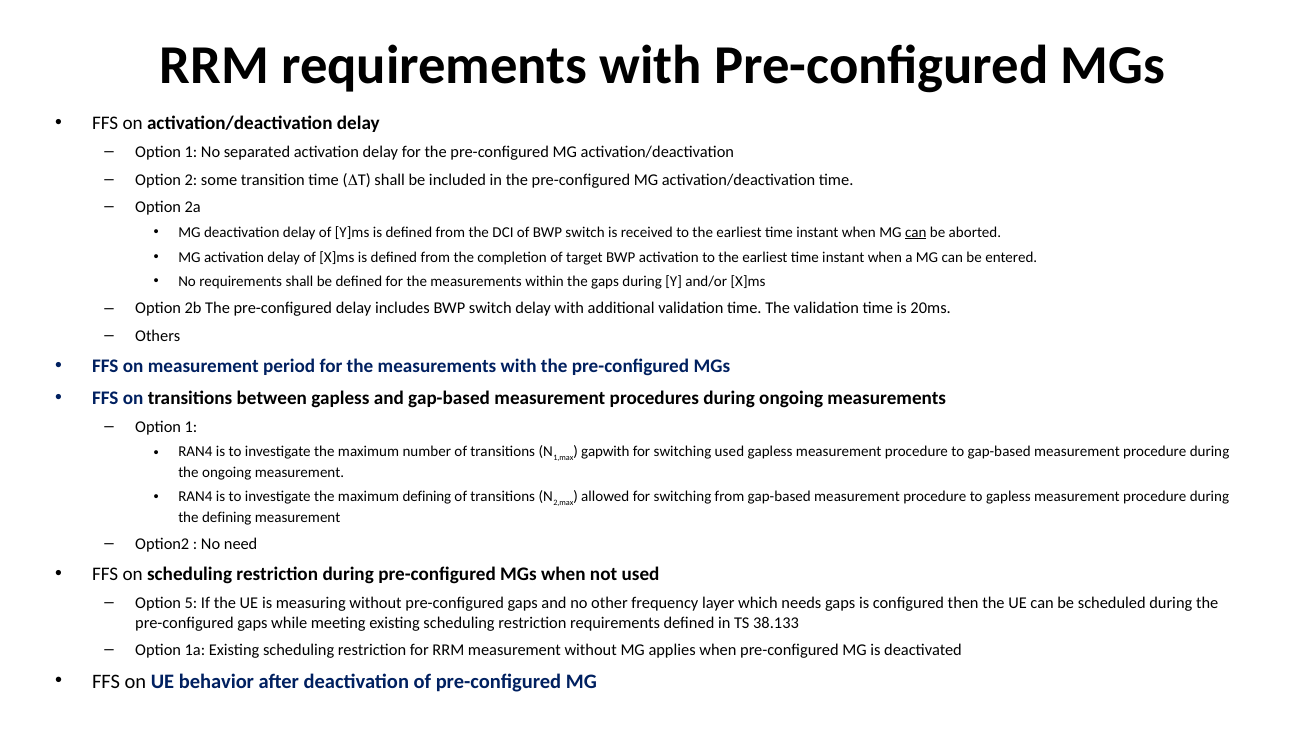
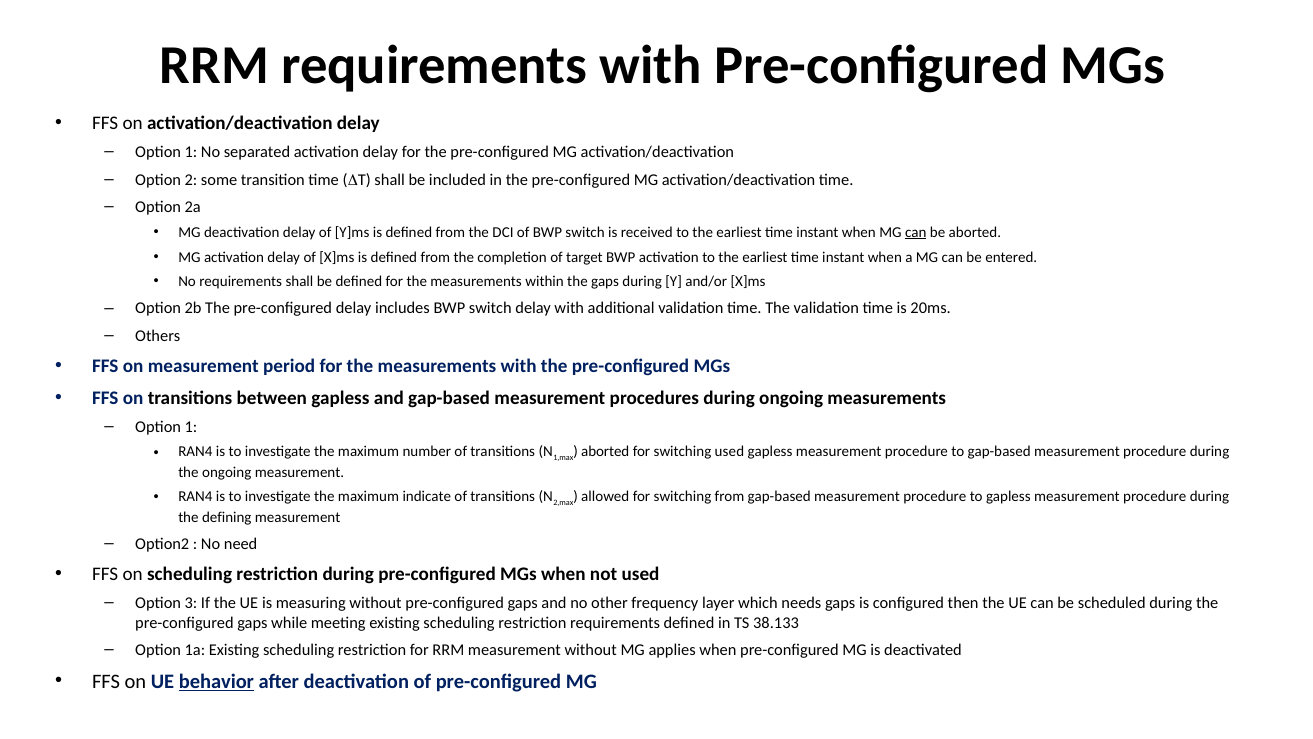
gapwith: gapwith -> aborted (605, 452)
maximum defining: defining -> indicate (427, 497)
5: 5 -> 3 (191, 603)
behavior underline: none -> present (216, 681)
